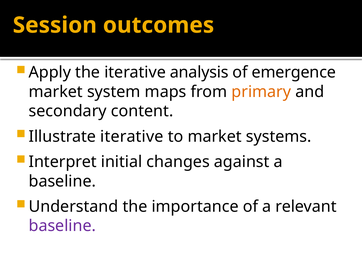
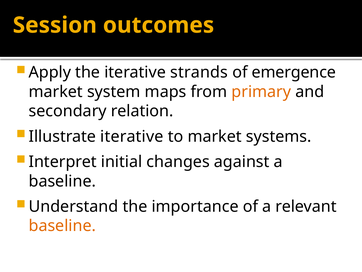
analysis: analysis -> strands (199, 72)
content: content -> relation (142, 111)
baseline colour: purple -> orange (62, 226)
